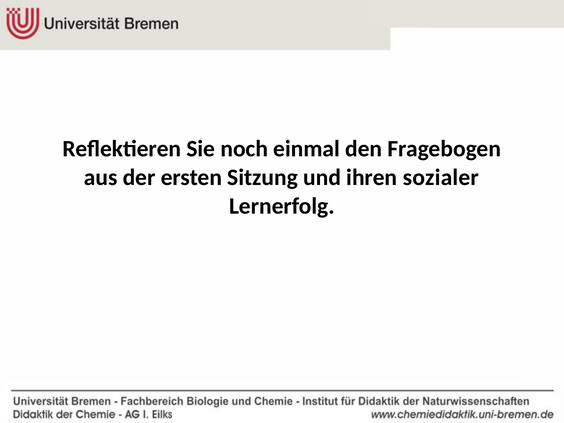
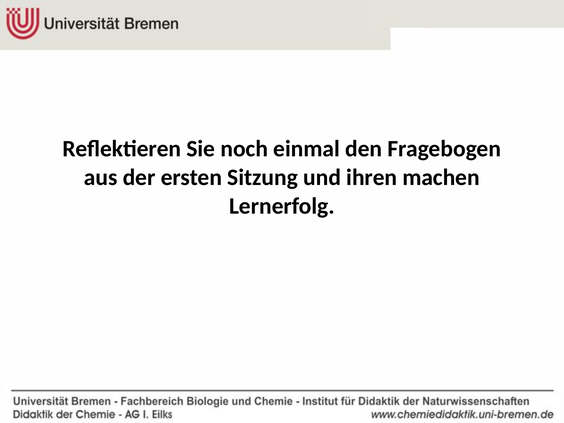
sozialer: sozialer -> machen (441, 178)
